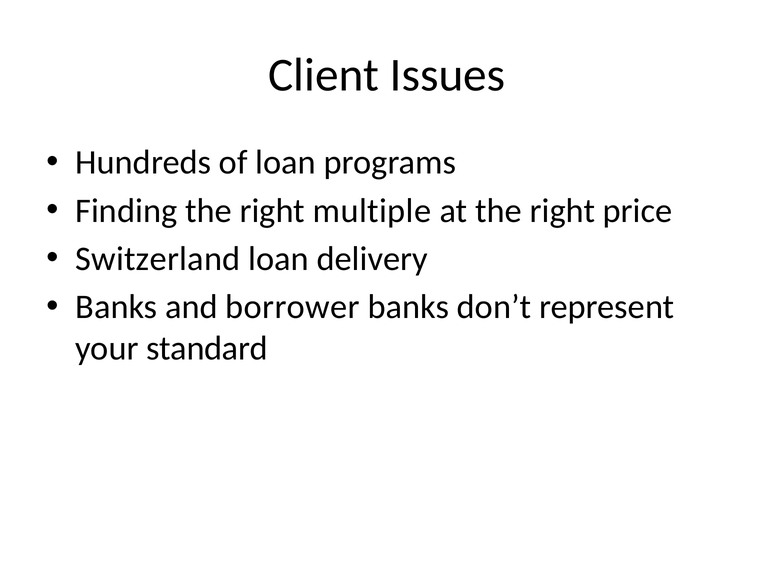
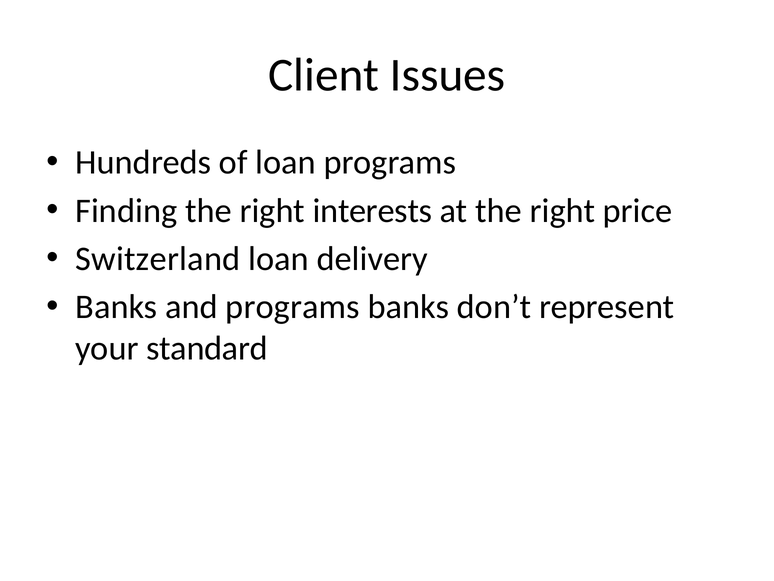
multiple: multiple -> interests (372, 210)
and borrower: borrower -> programs (293, 307)
